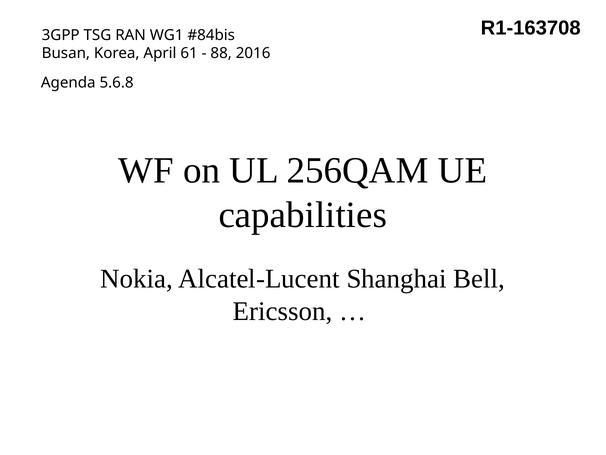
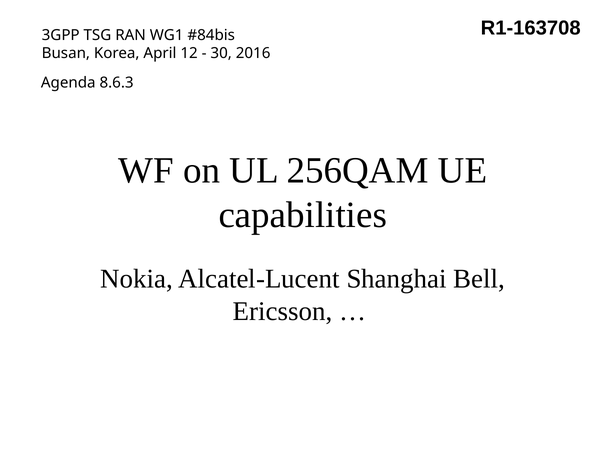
61: 61 -> 12 (189, 53)
88: 88 -> 30 (221, 53)
5.6.8: 5.6.8 -> 8.6.3 (117, 83)
